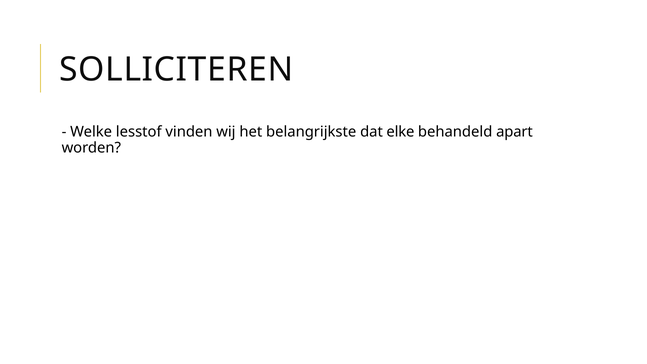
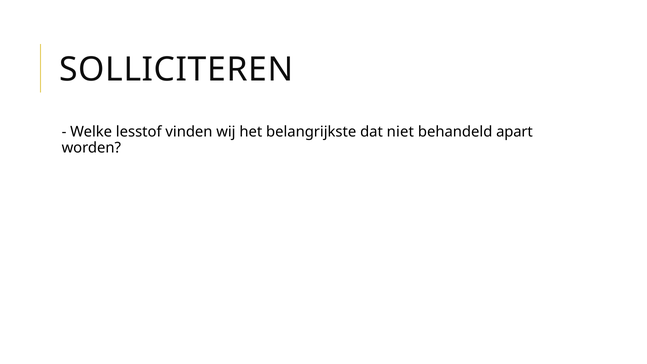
elke: elke -> niet (400, 132)
